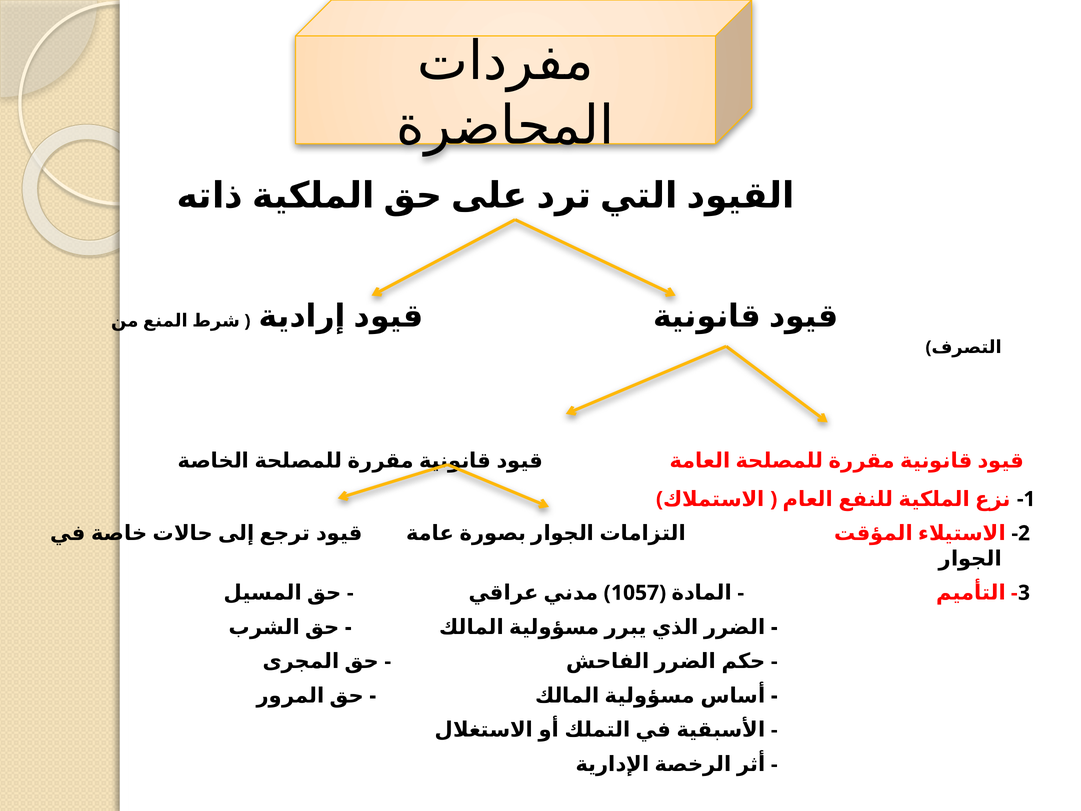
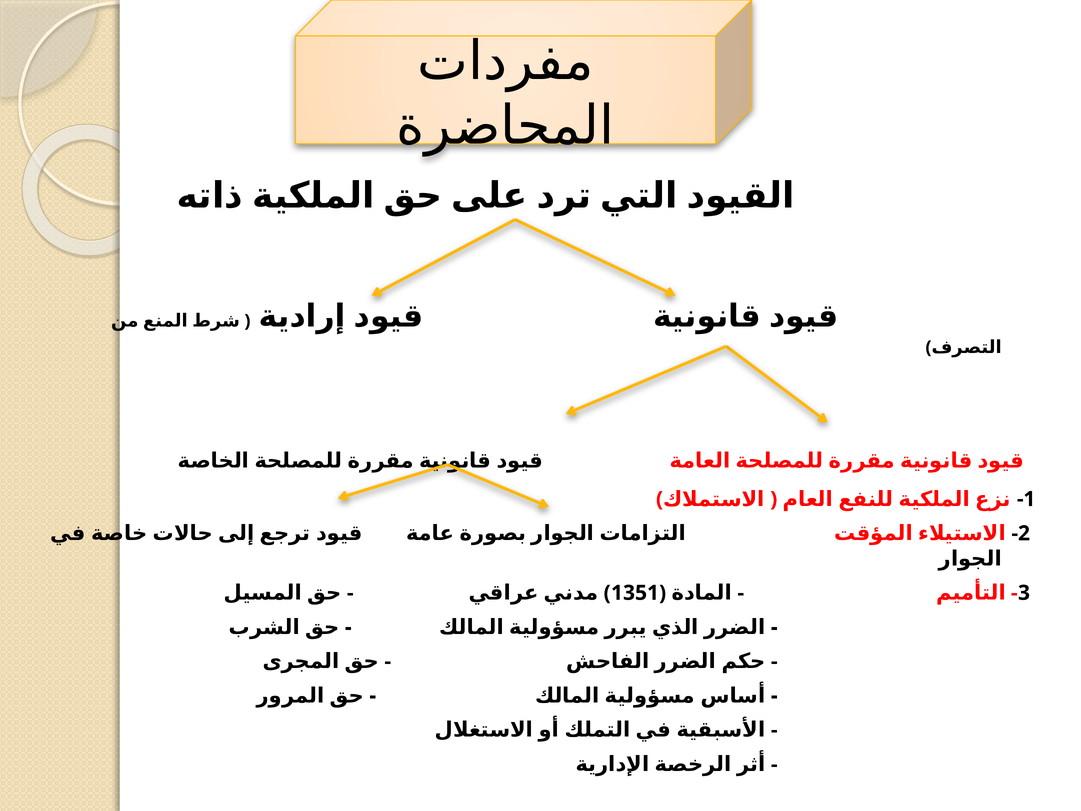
1057: 1057 -> 1351 (635, 593)
